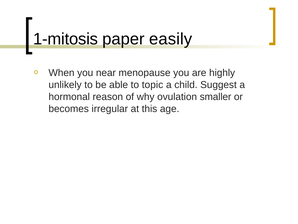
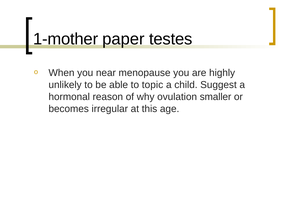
1-mitosis: 1-mitosis -> 1-mother (66, 39)
easily: easily -> testes (171, 39)
